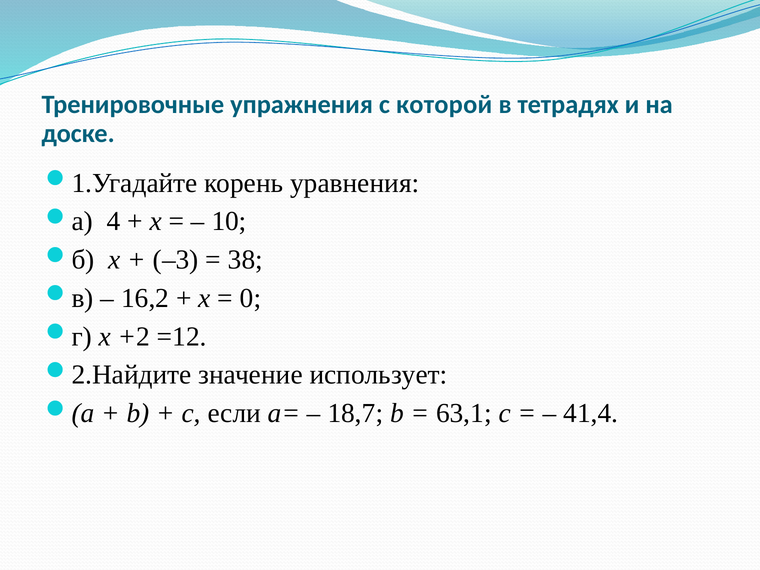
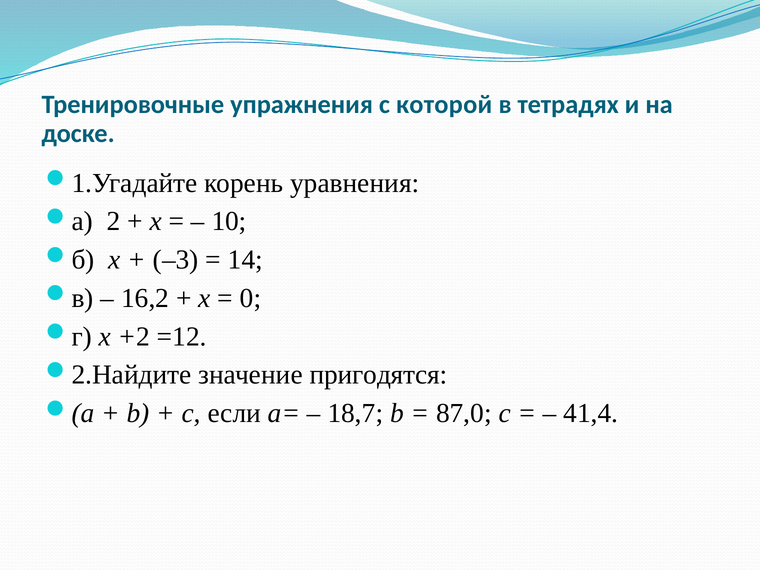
4: 4 -> 2 (113, 221)
38: 38 -> 14 (245, 260)
использует: использует -> пригодятся (378, 375)
63,1: 63,1 -> 87,0 (464, 413)
